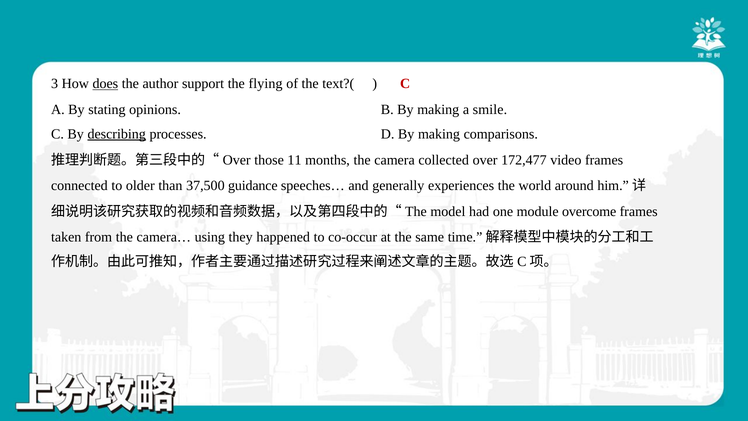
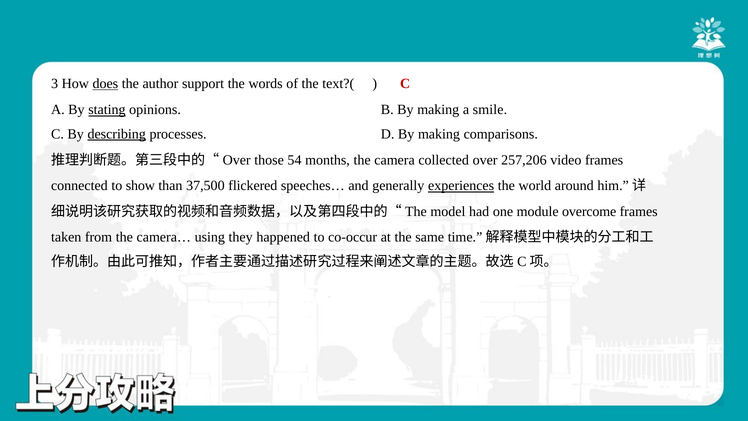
flying: flying -> words (266, 84)
stating underline: none -> present (107, 110)
11: 11 -> 54 (295, 160)
172,477: 172,477 -> 257,206 (524, 160)
older: older -> show (140, 186)
guidance: guidance -> flickered (253, 186)
experiences underline: none -> present (461, 186)
